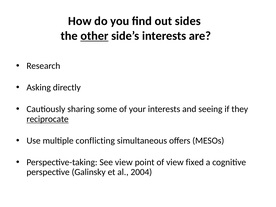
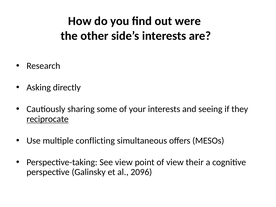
sides: sides -> were (188, 21)
other underline: present -> none (94, 36)
fixed: fixed -> their (195, 162)
2004: 2004 -> 2096 (141, 172)
